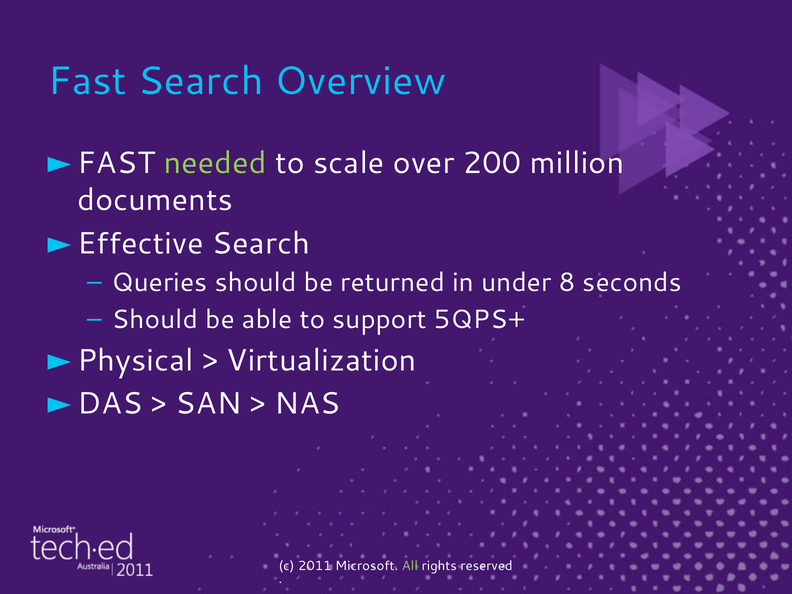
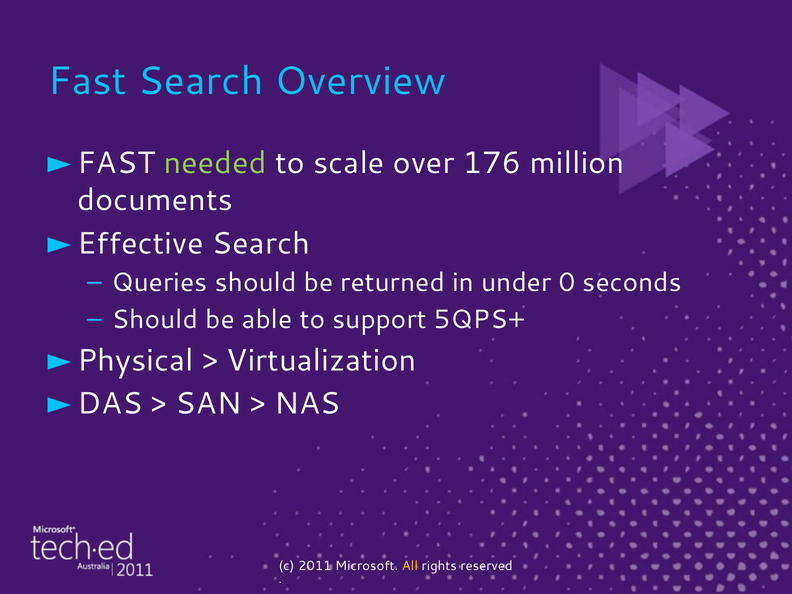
200: 200 -> 176 (492, 163)
8: 8 -> 0 (567, 283)
All colour: light green -> yellow (410, 566)
